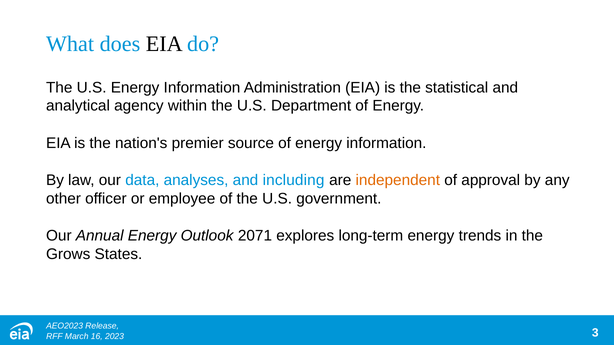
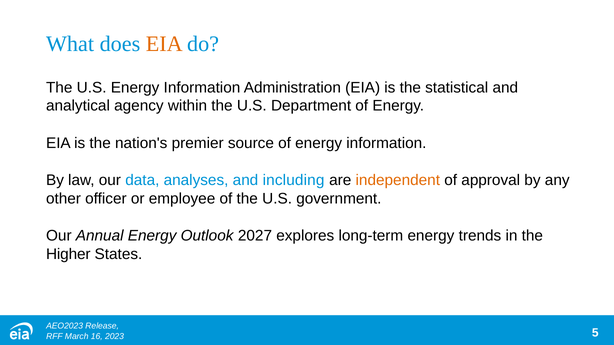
EIA colour: black -> orange (164, 44)
2071: 2071 -> 2027 (255, 236)
Grows: Grows -> Higher (68, 254)
3: 3 -> 5 (595, 333)
